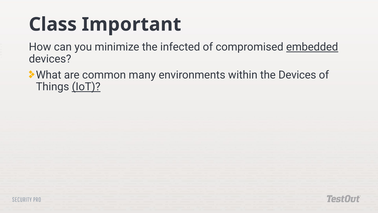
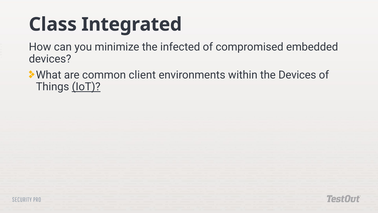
Important: Important -> Integrated (132, 24)
embedded underline: present -> none (312, 47)
many: many -> client (142, 75)
